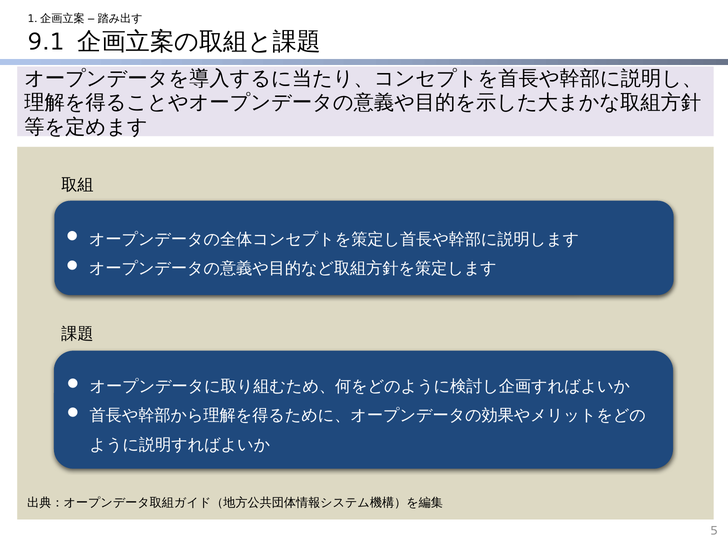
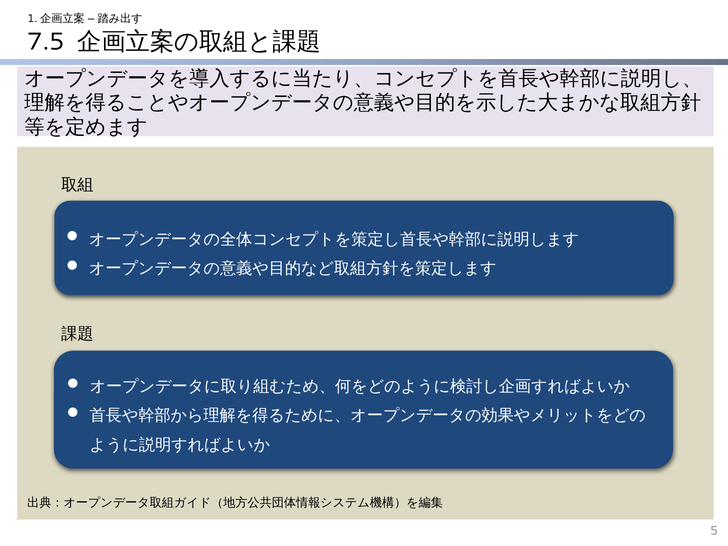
9.1: 9.1 -> 7.5 (46, 42)
